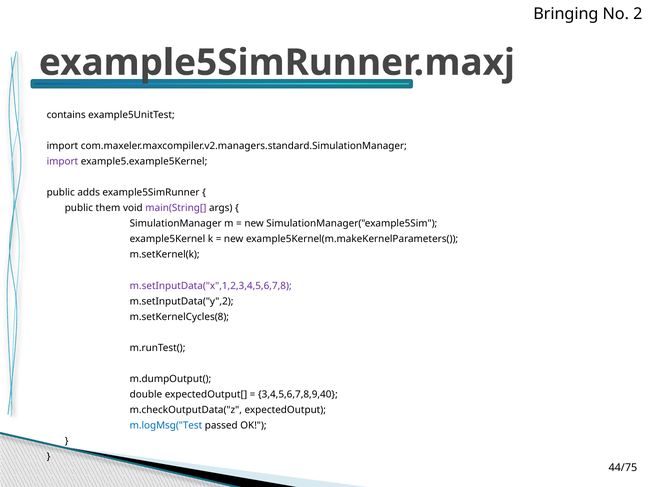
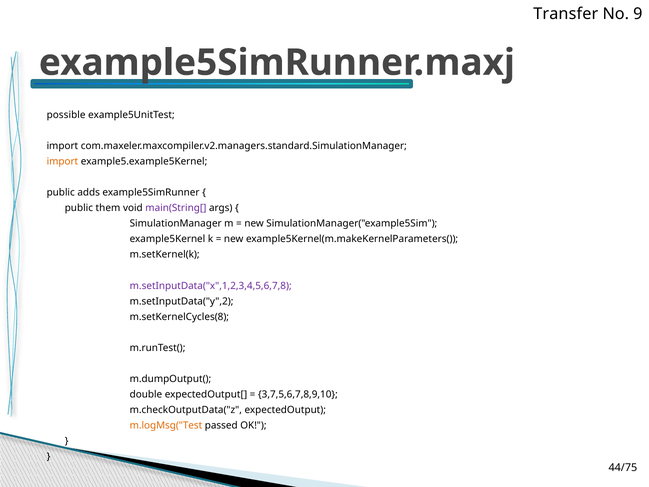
Bringing: Bringing -> Transfer (566, 14)
2: 2 -> 9 (638, 14)
contains: contains -> possible (66, 115)
import colour: purple -> orange (62, 162)
3,4,5,6,7,8,9,40: 3,4,5,6,7,8,9,40 -> 3,7,5,6,7,8,9,10 (298, 394)
m.logMsg("Test colour: blue -> orange (166, 425)
